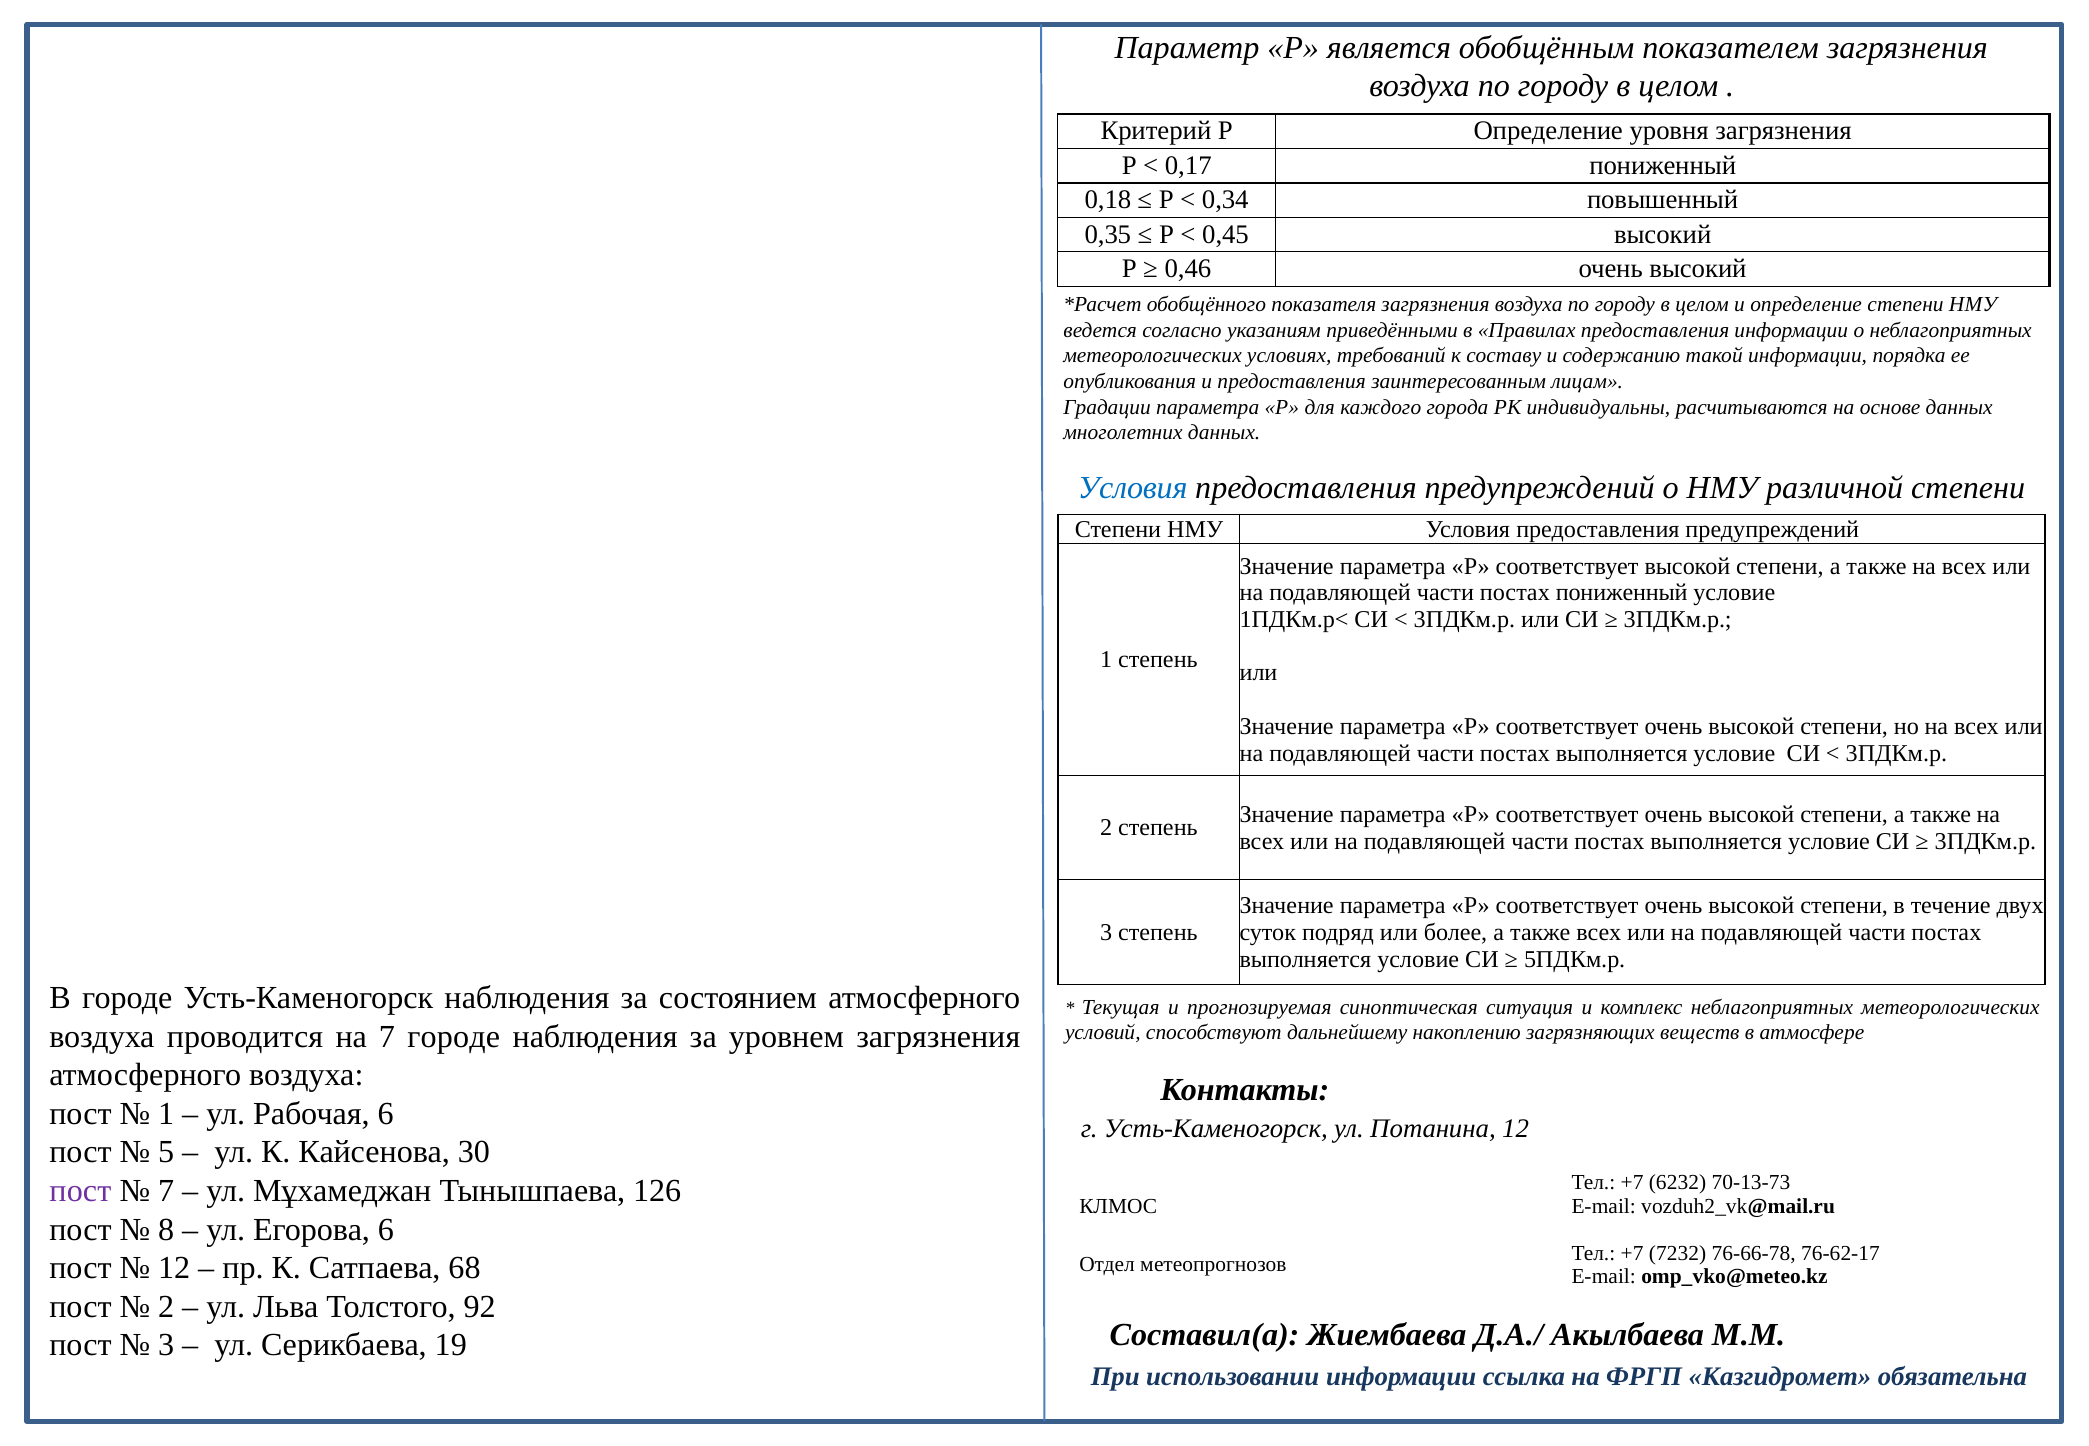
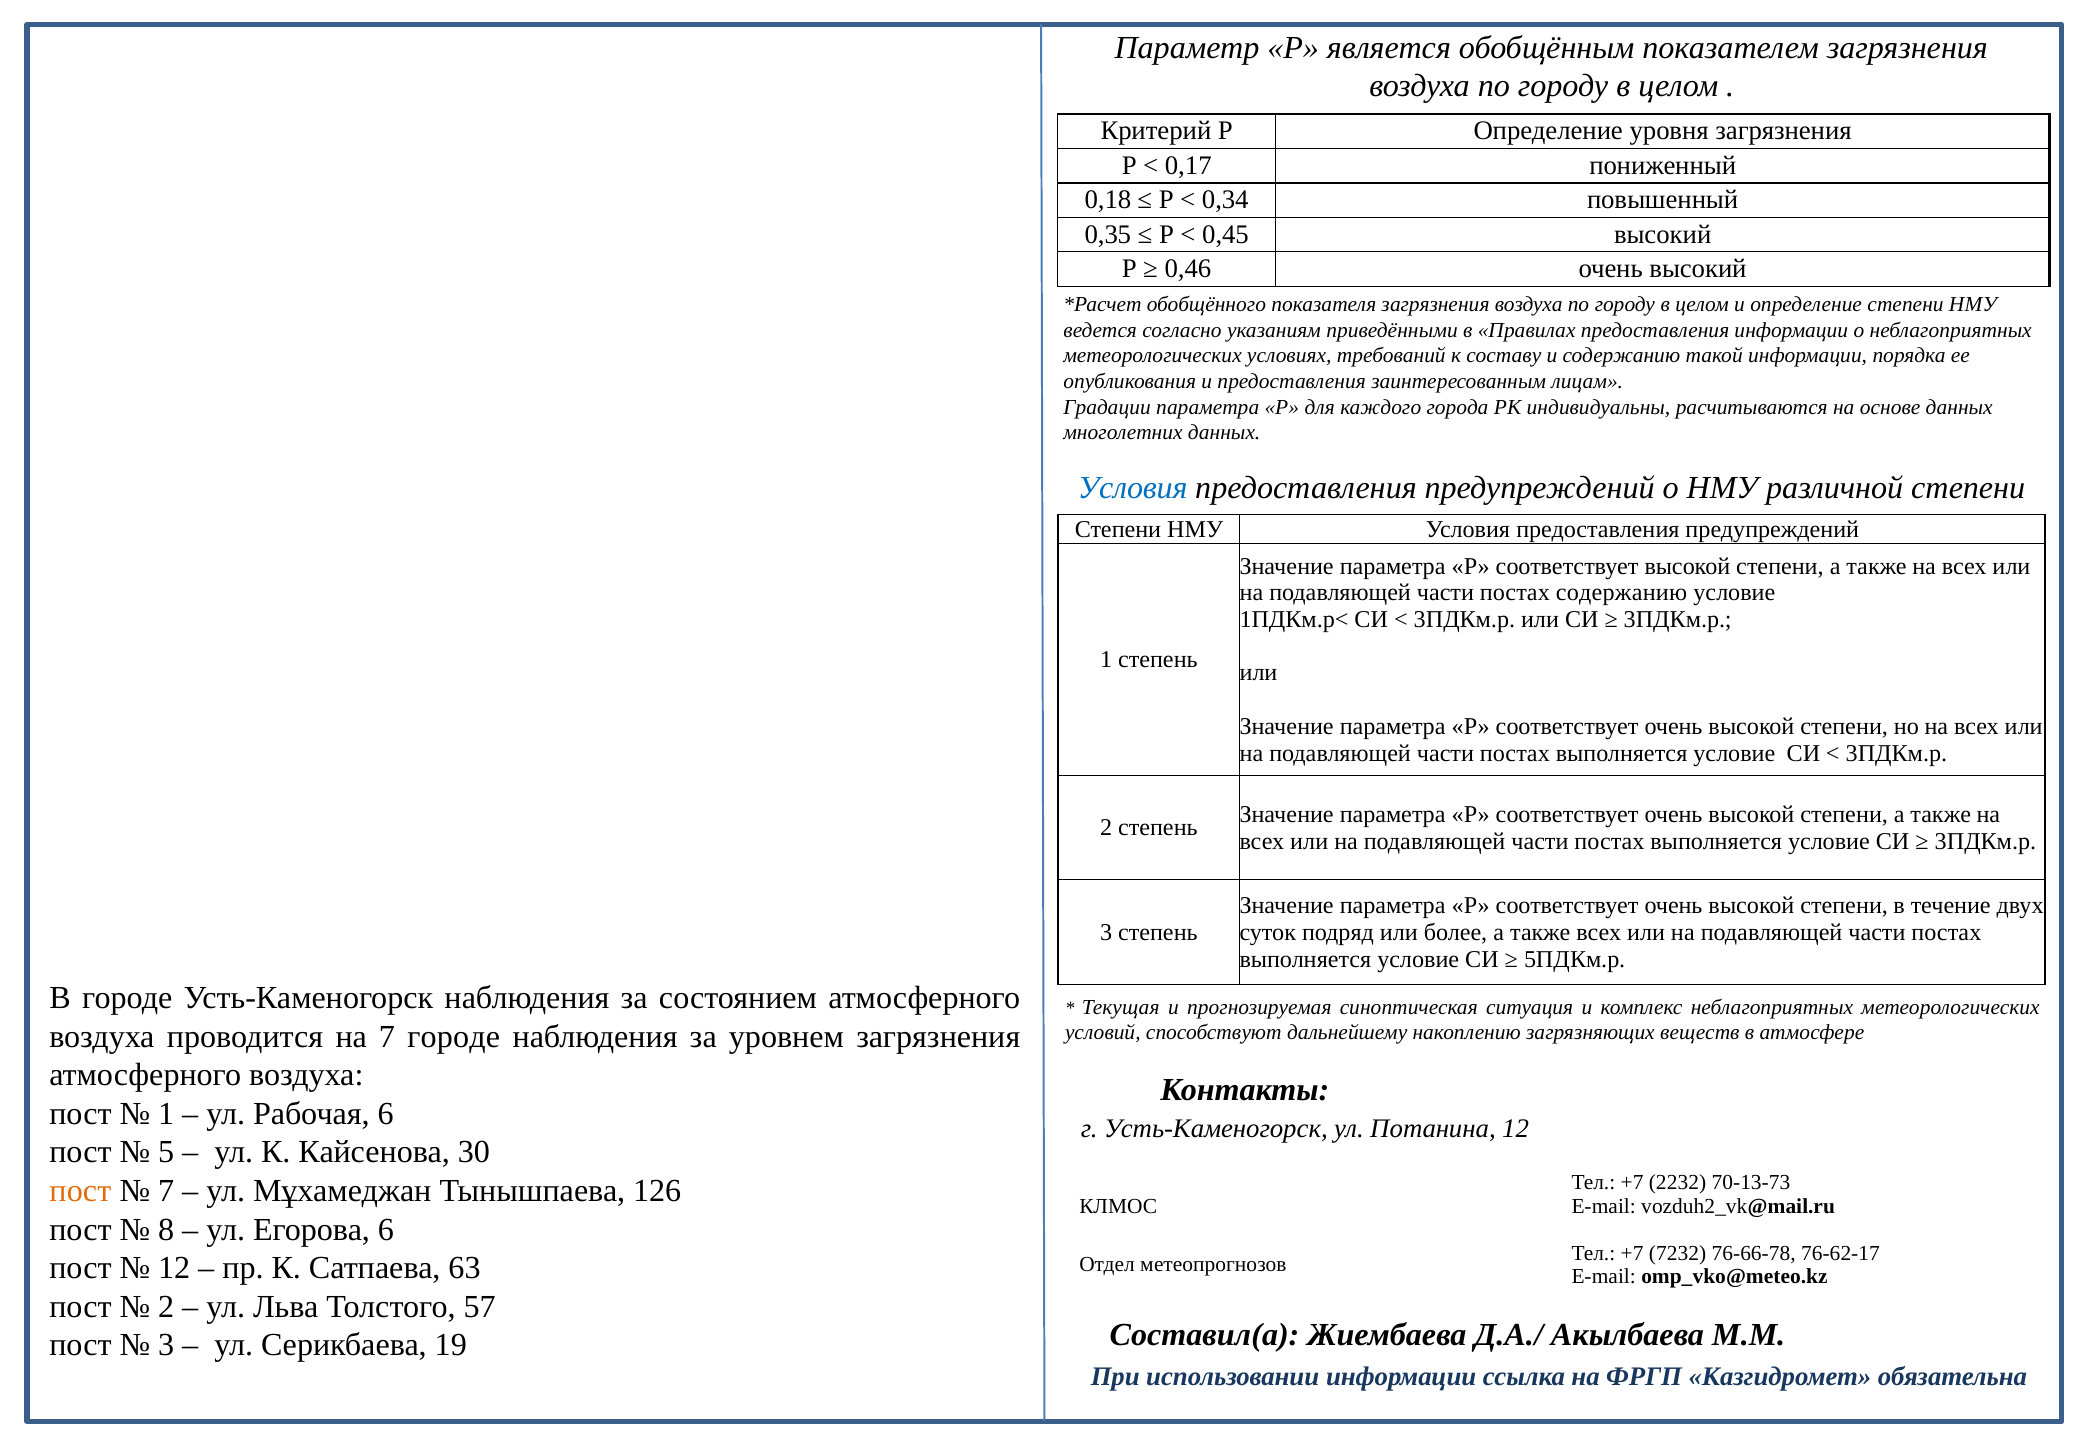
постах пониженный: пониженный -> содержанию (1622, 593)
6232: 6232 -> 2232 (1678, 1182)
пост colour: purple -> orange (80, 1191)
68: 68 -> 63 (465, 1268)
92: 92 -> 57 (480, 1307)
